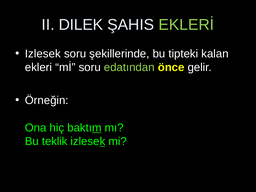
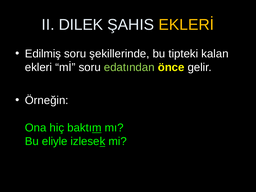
EKLERİ colour: light green -> yellow (186, 25)
Izlesek: Izlesek -> Edilmiş (43, 54)
teklik: teklik -> eliyle (55, 141)
